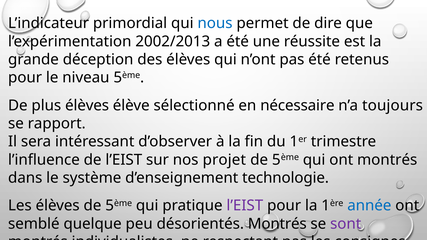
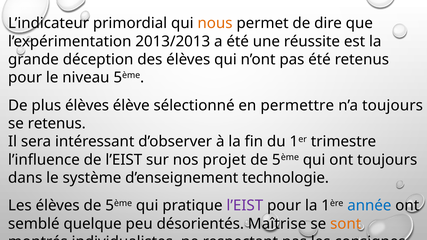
nous colour: blue -> orange (215, 23)
2002/2013: 2002/2013 -> 2013/2013 (173, 41)
nécessaire: nécessaire -> permettre (297, 105)
se rapport: rapport -> retenus (57, 124)
ont montrés: montrés -> toujours (387, 160)
désorientés Montrés: Montrés -> Maîtrise (277, 224)
sont colour: purple -> orange (346, 224)
